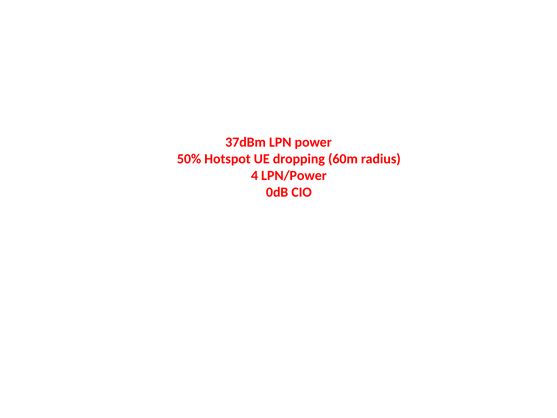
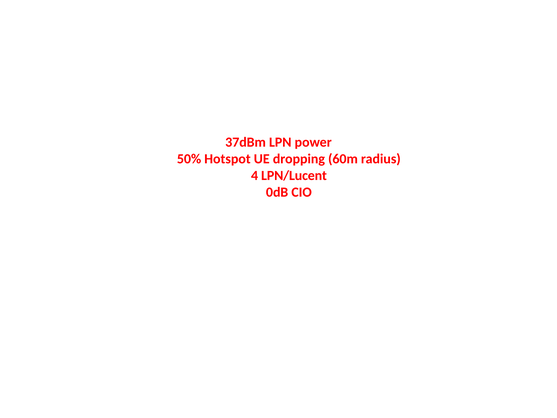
LPN/Power: LPN/Power -> LPN/Lucent (294, 176)
